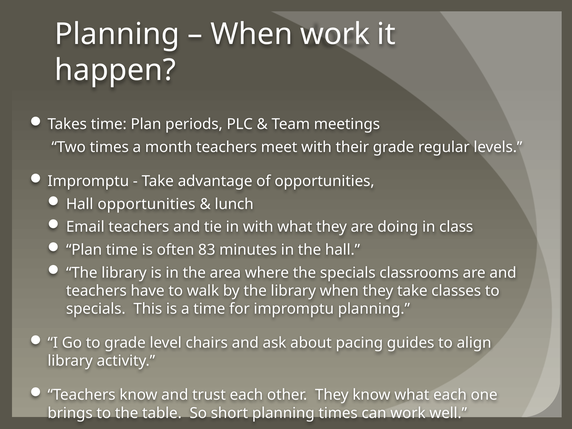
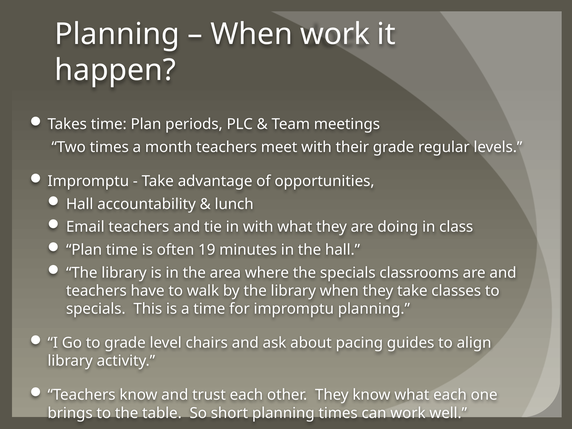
Hall opportunities: opportunities -> accountability (147, 204)
83: 83 -> 19 (207, 250)
